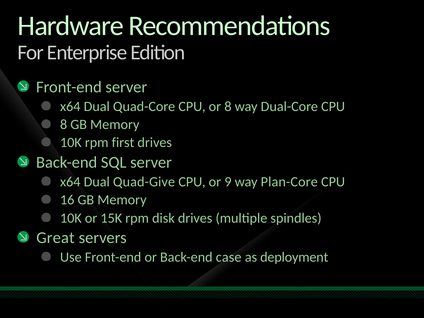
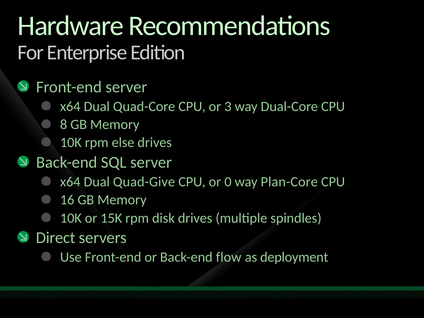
or 8: 8 -> 3 (228, 107)
first: first -> else (123, 143)
9: 9 -> 0 (228, 182)
Great: Great -> Direct (56, 238)
case: case -> flow (229, 257)
